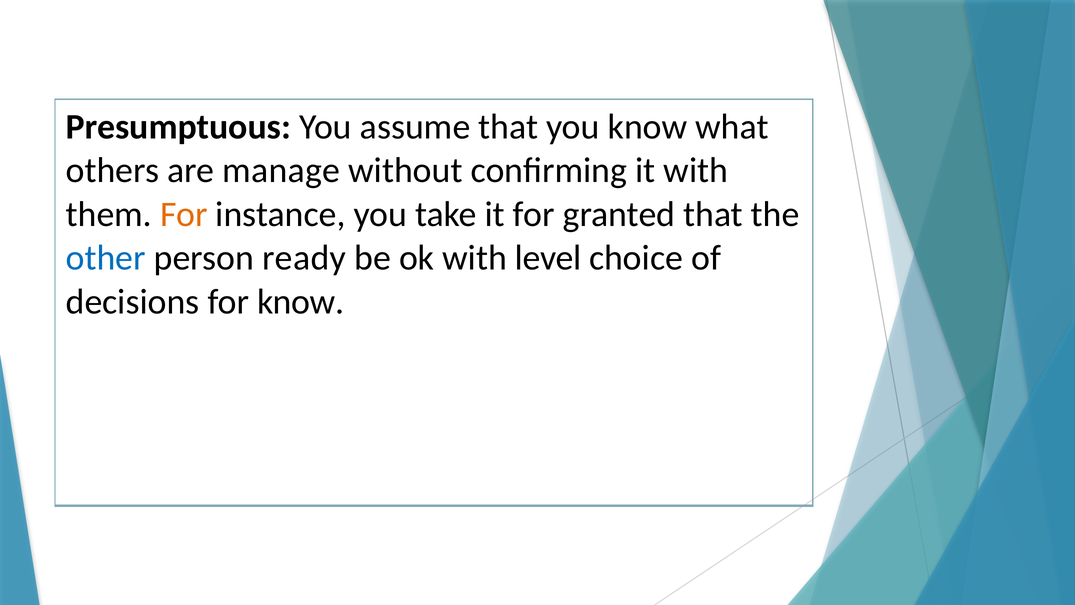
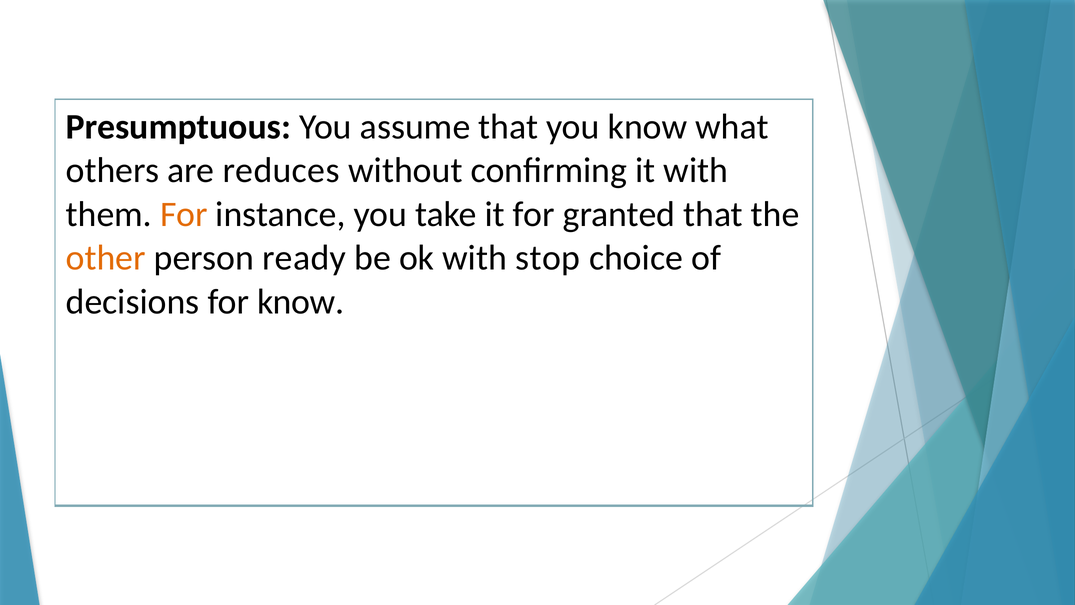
manage: manage -> reduces (281, 170)
other colour: blue -> orange (106, 258)
level: level -> stop (548, 258)
